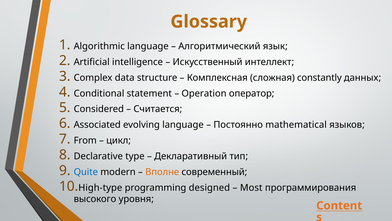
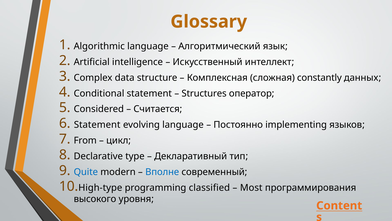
Operation: Operation -> Structures (204, 93)
Associated: Associated -> Statement (97, 125)
mathematical: mathematical -> implementing (296, 125)
Вполне colour: orange -> blue (162, 172)
designed: designed -> classified (209, 187)
